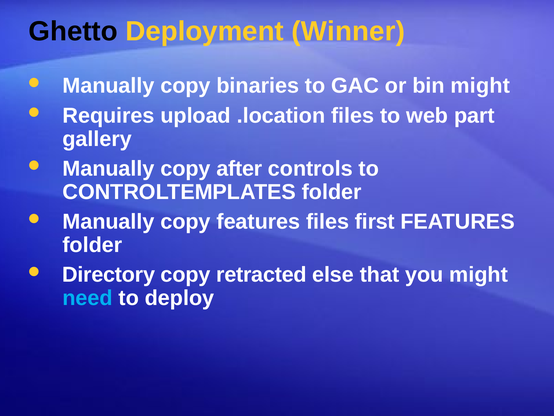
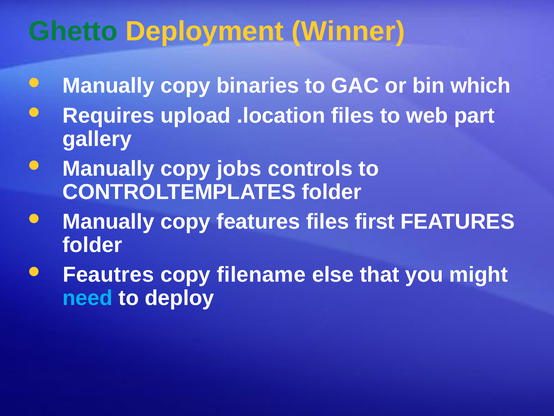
Ghetto colour: black -> green (73, 31)
bin might: might -> which (480, 86)
after: after -> jobs (239, 168)
Directory: Directory -> Feautres (108, 274)
retracted: retracted -> filename (261, 274)
